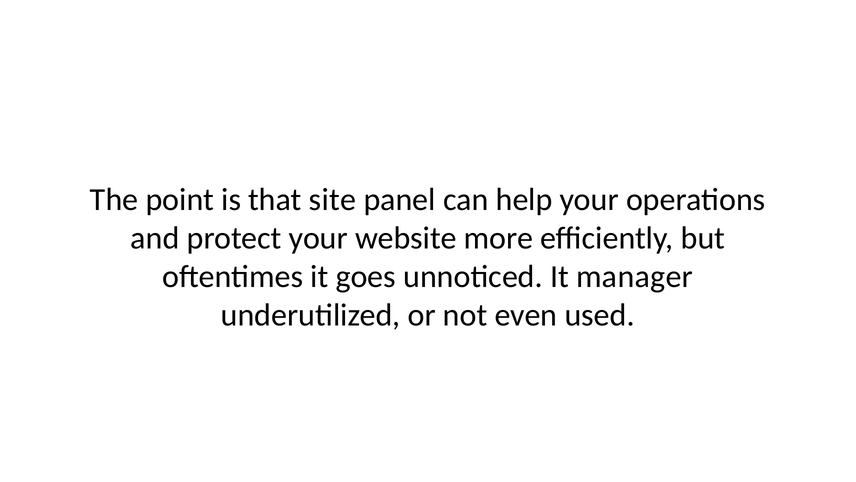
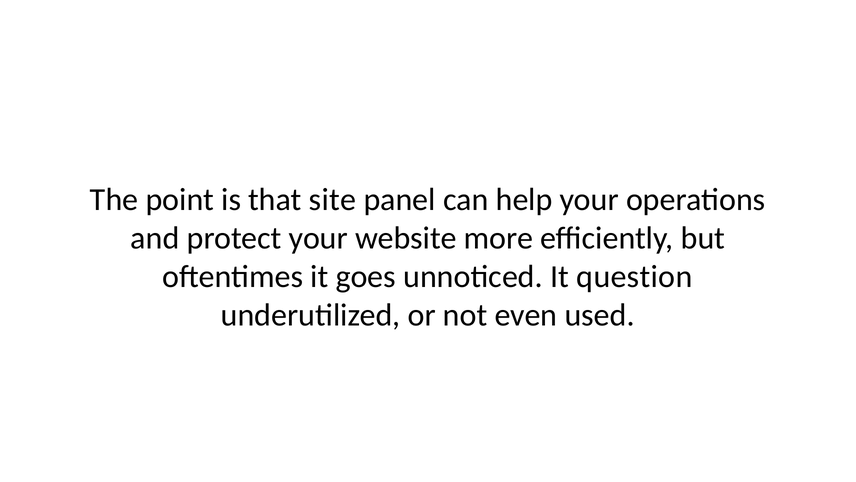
manager: manager -> question (634, 277)
